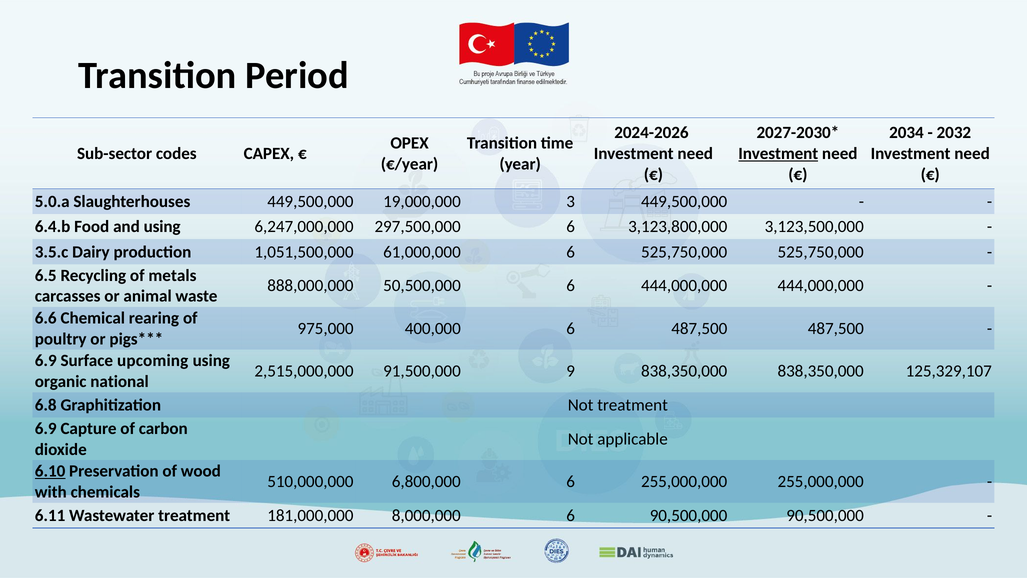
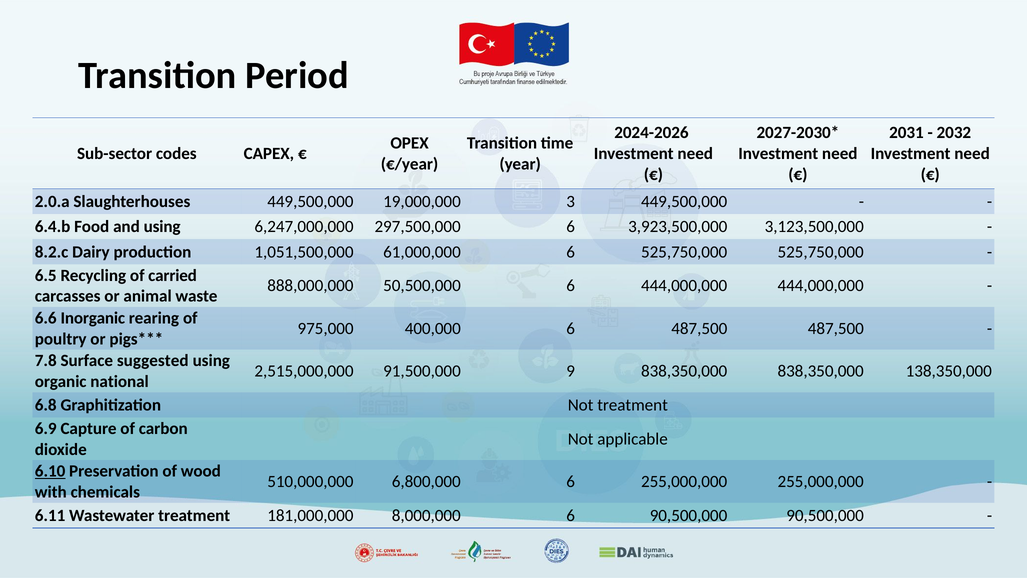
2034: 2034 -> 2031 (906, 132)
Investment underline: present -> none (778, 153)
5.0.a: 5.0.a -> 2.0.a (52, 201)
3,123,800,000: 3,123,800,000 -> 3,923,500,000 (678, 227)
3.5.c: 3.5.c -> 8.2.c (52, 252)
metals: metals -> carried (173, 275)
Chemical: Chemical -> Inorganic (93, 318)
6.9: 6.9 -> 7.8 (46, 360)
upcoming: upcoming -> suggested (153, 360)
125,329,107: 125,329,107 -> 138,350,000 (949, 371)
